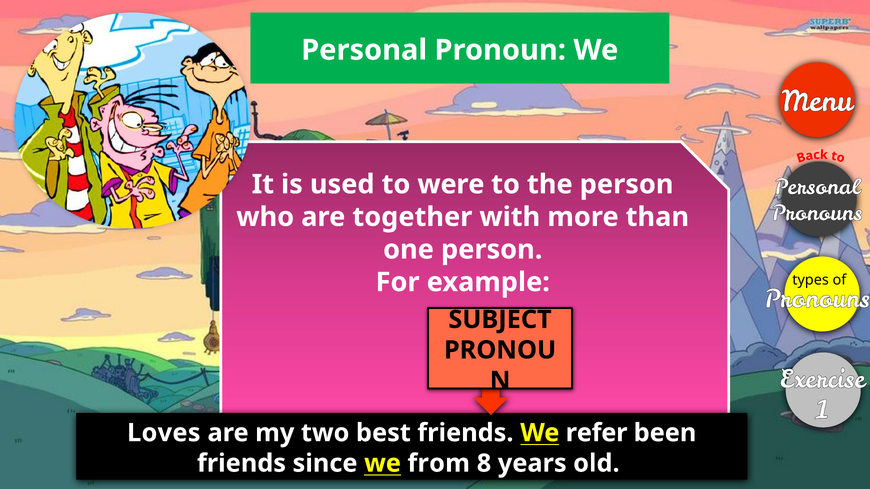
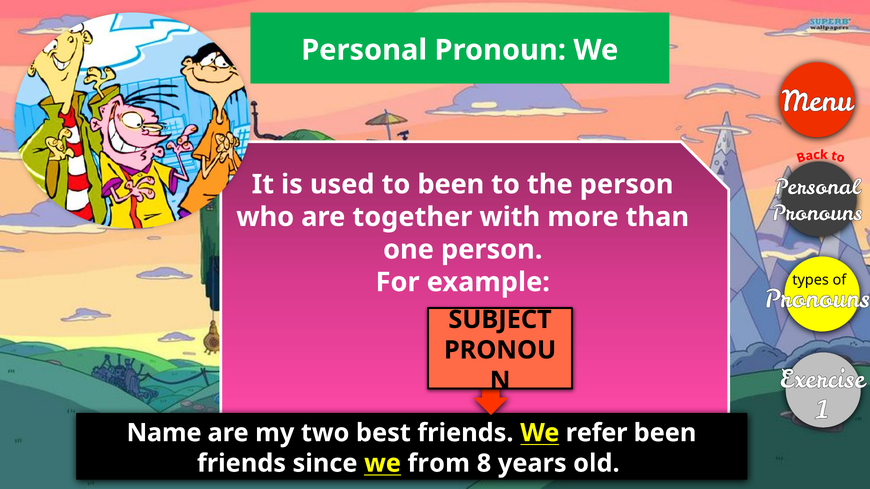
to were: were -> been (451, 185)
Loves: Loves -> Name (164, 433)
